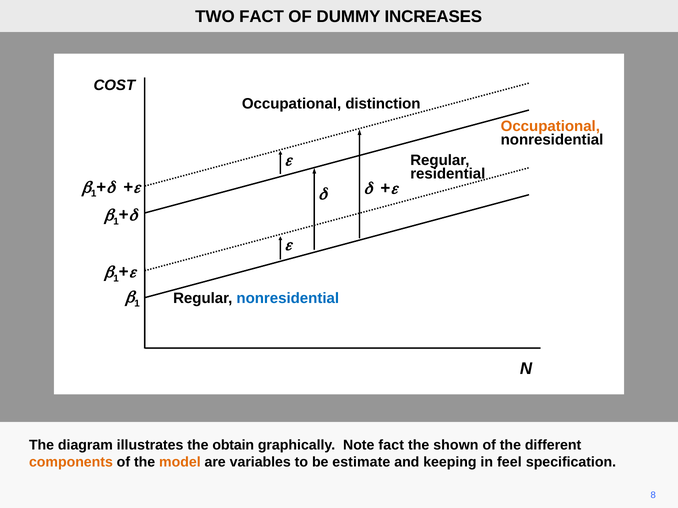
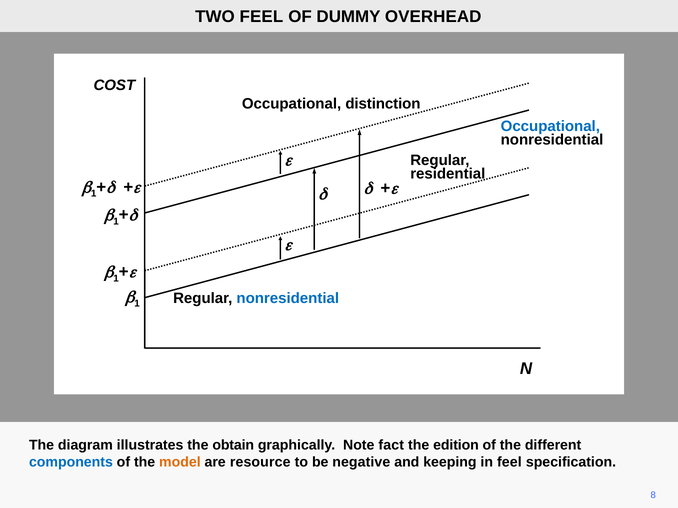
TWO FACT: FACT -> FEEL (261, 17)
INCREASES: INCREASES -> OVERHEAD (433, 17)
Occupational colour: orange -> blue (550, 126)
shown: shown -> edition (456, 445)
components colour: orange -> blue (71, 462)
variables: variables -> resource (260, 462)
estimate: estimate -> negative (361, 462)
